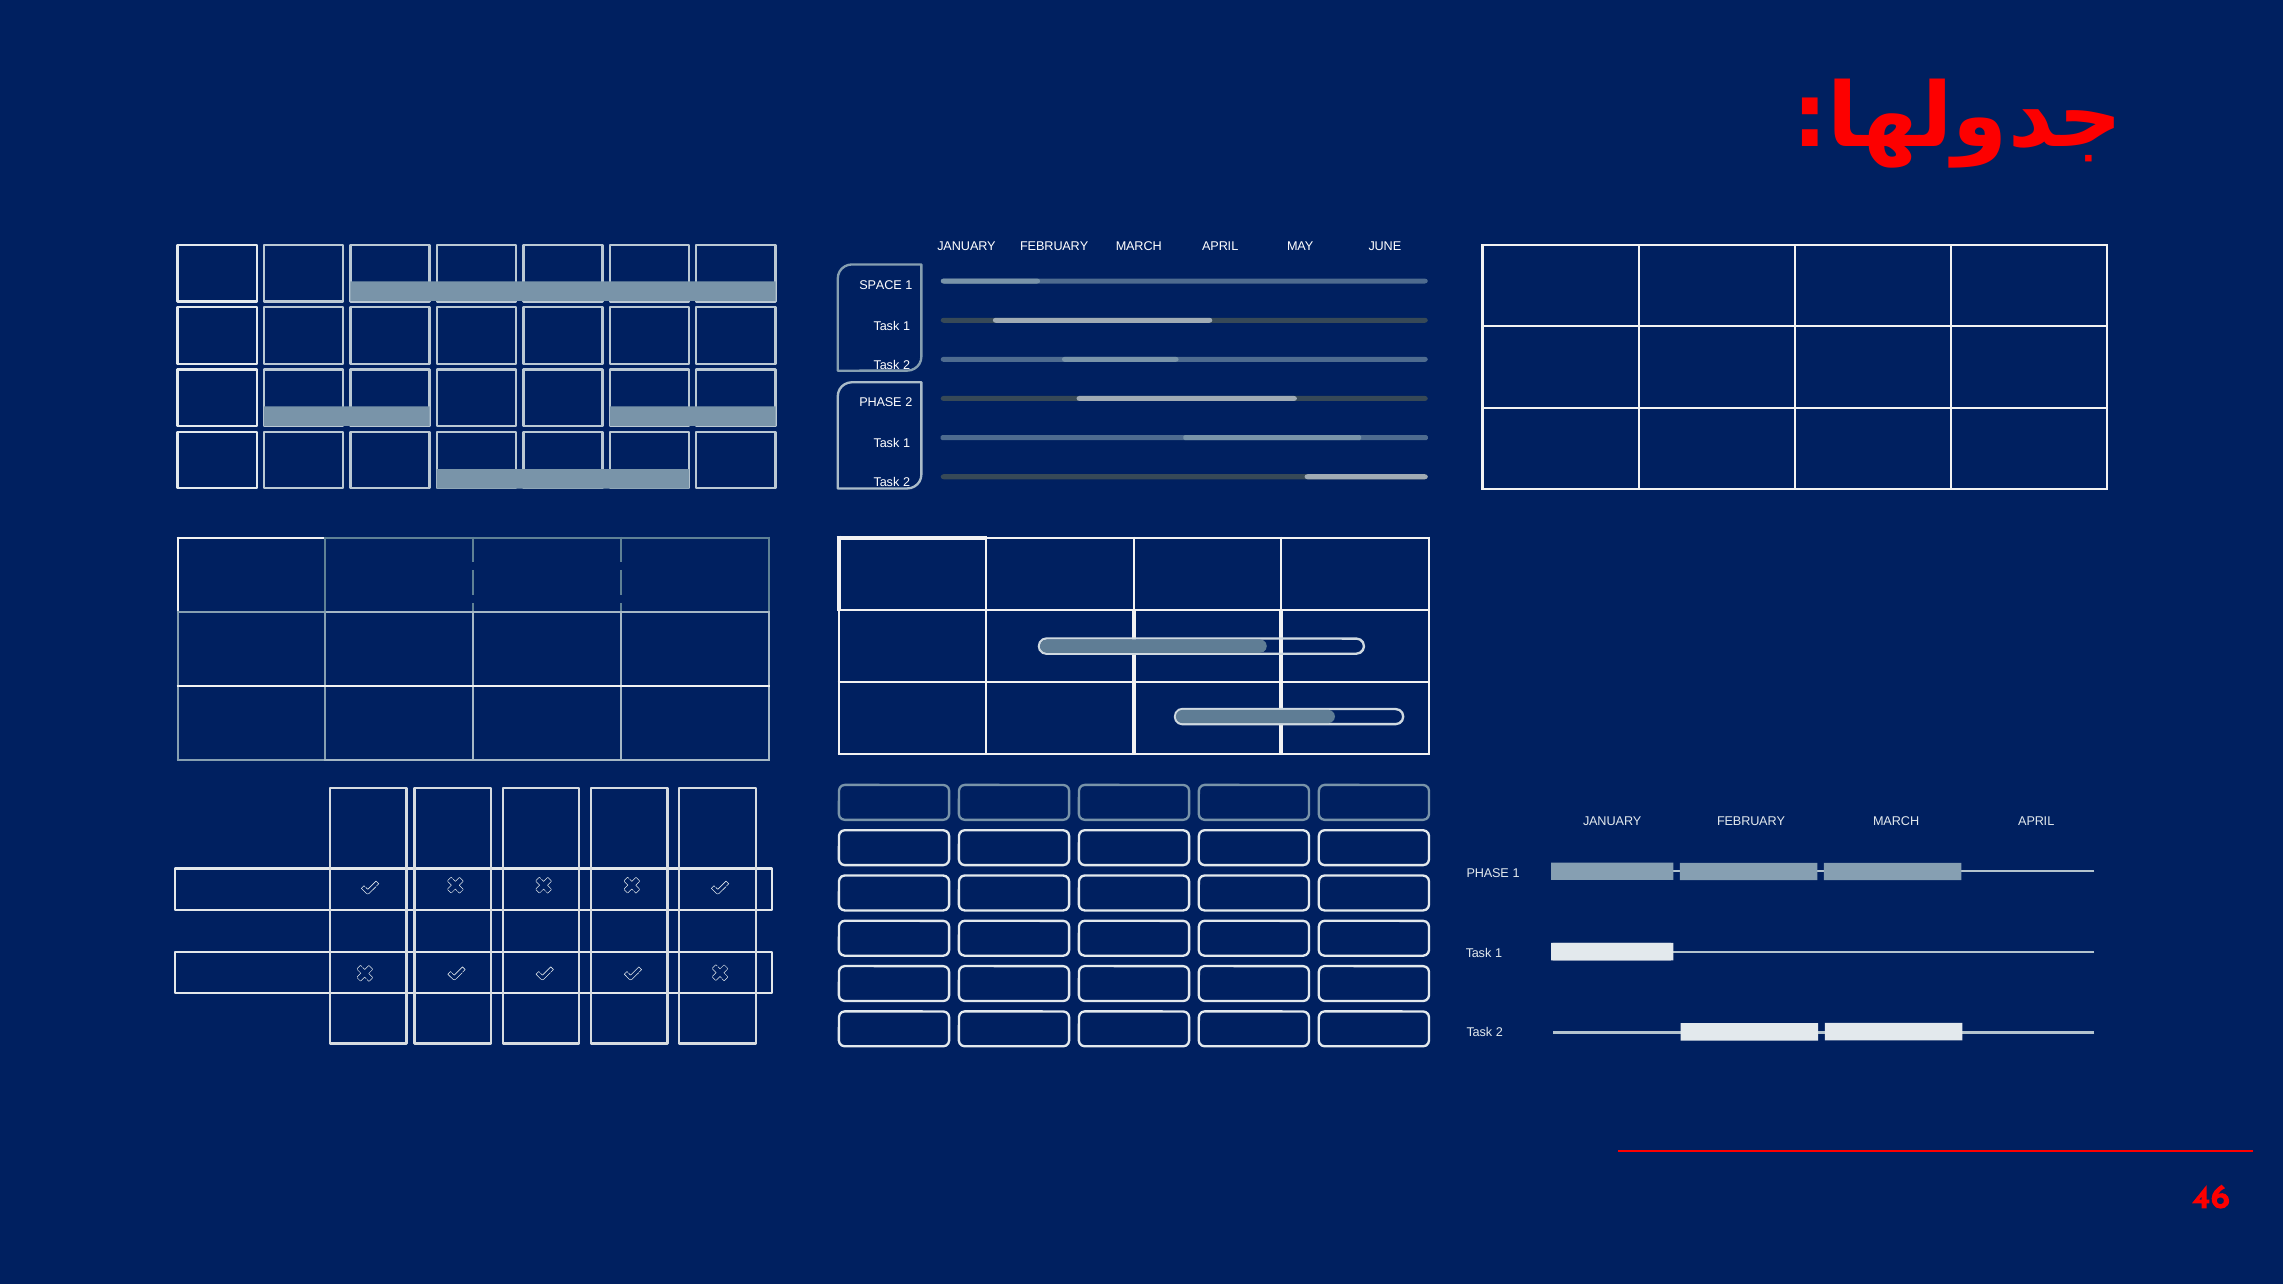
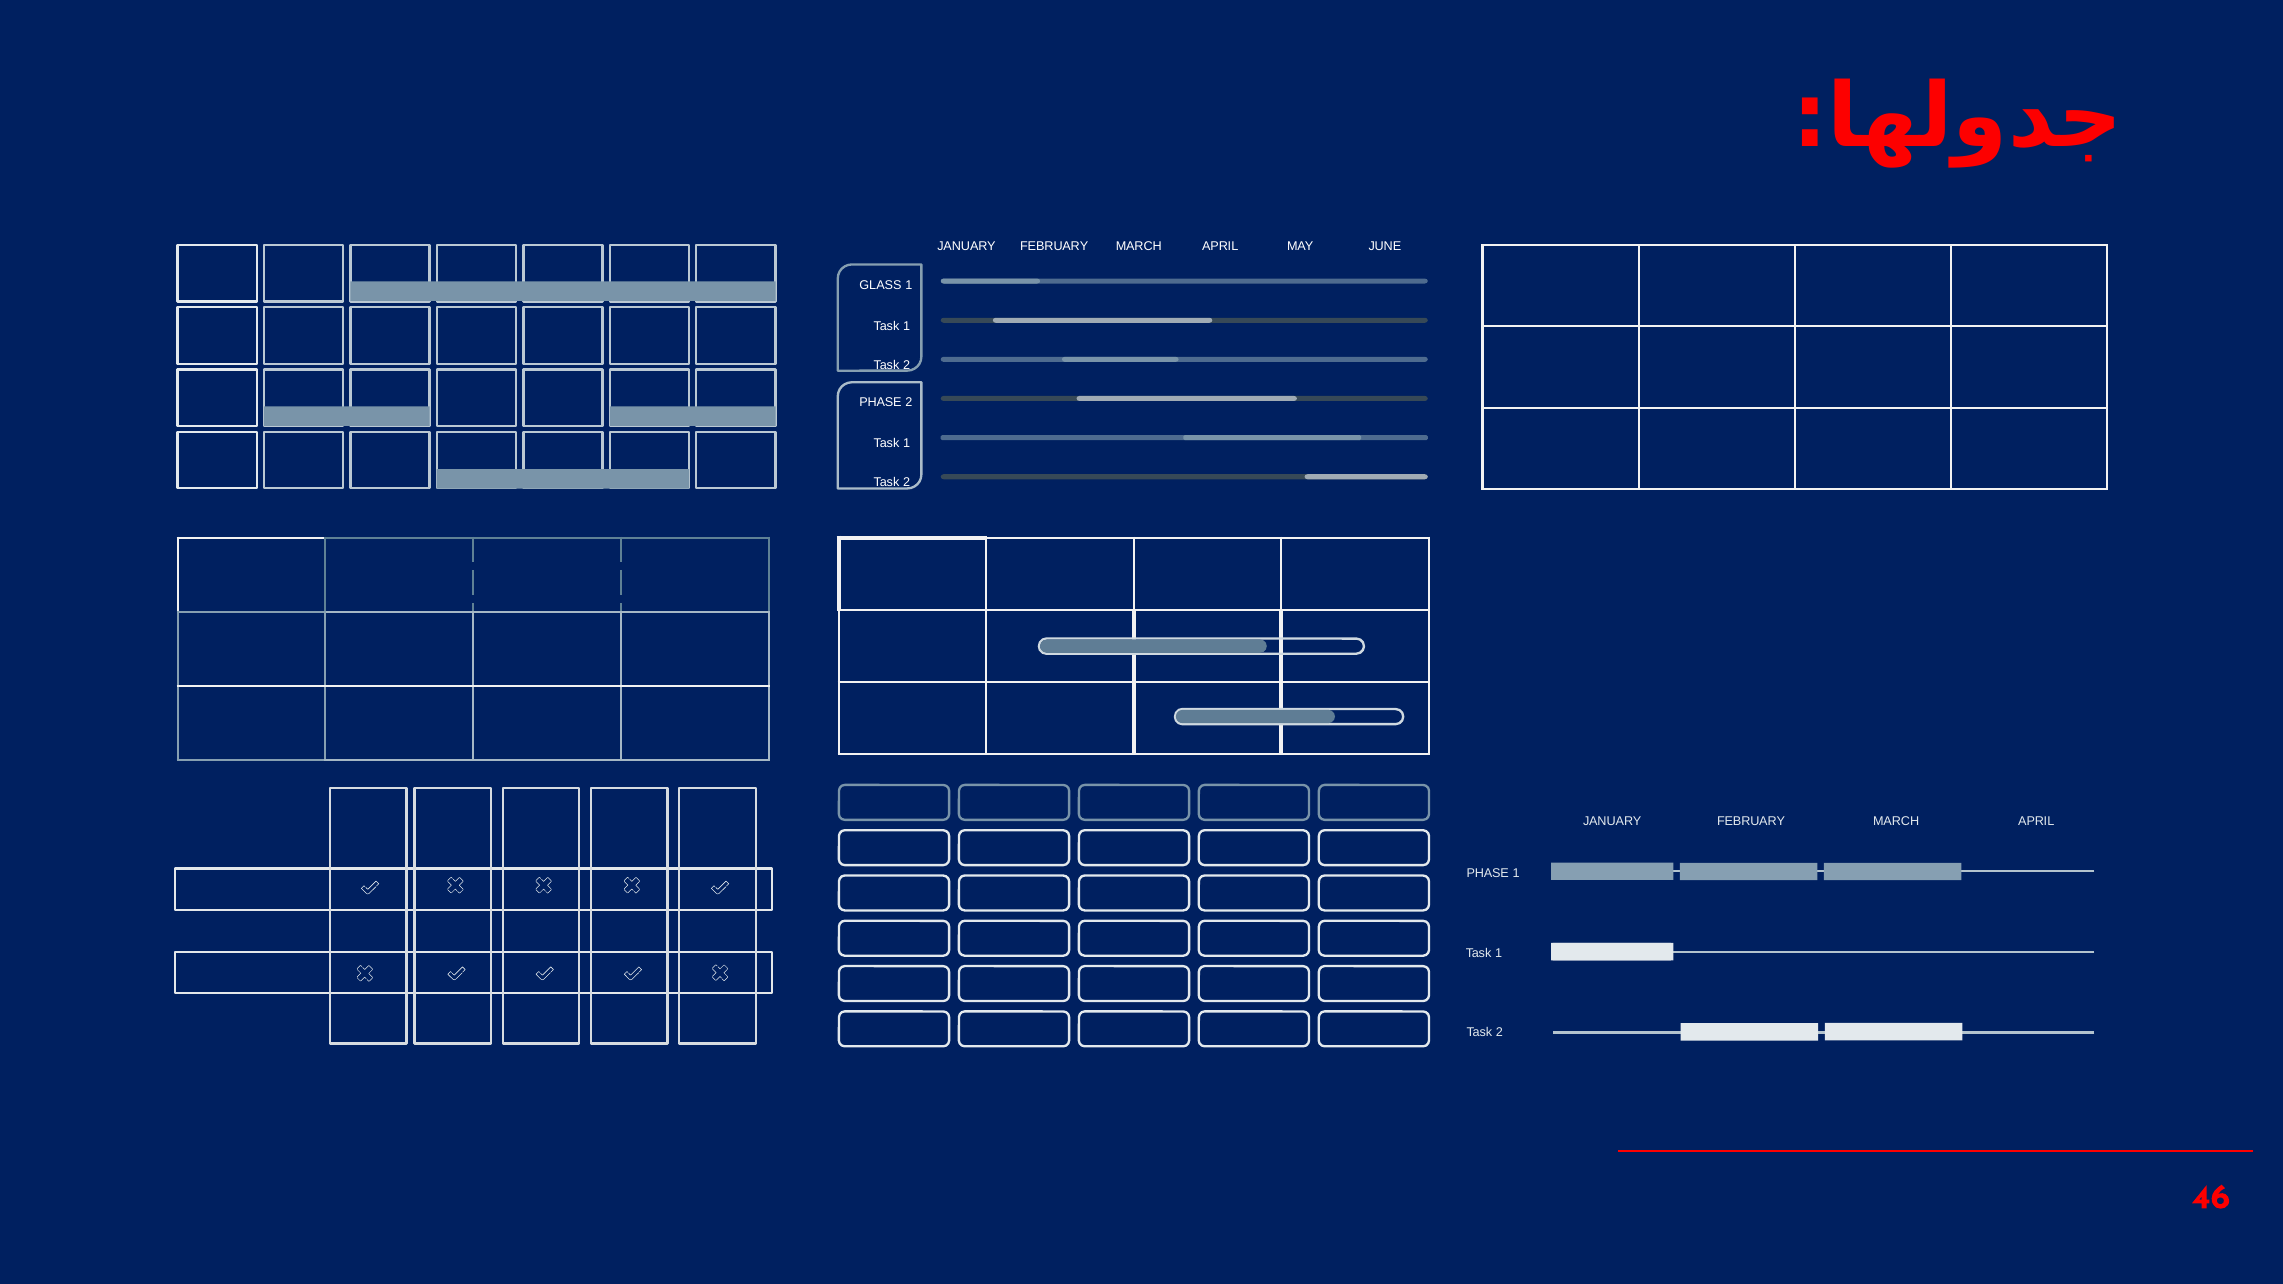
SPACE: SPACE -> GLASS (880, 286)
